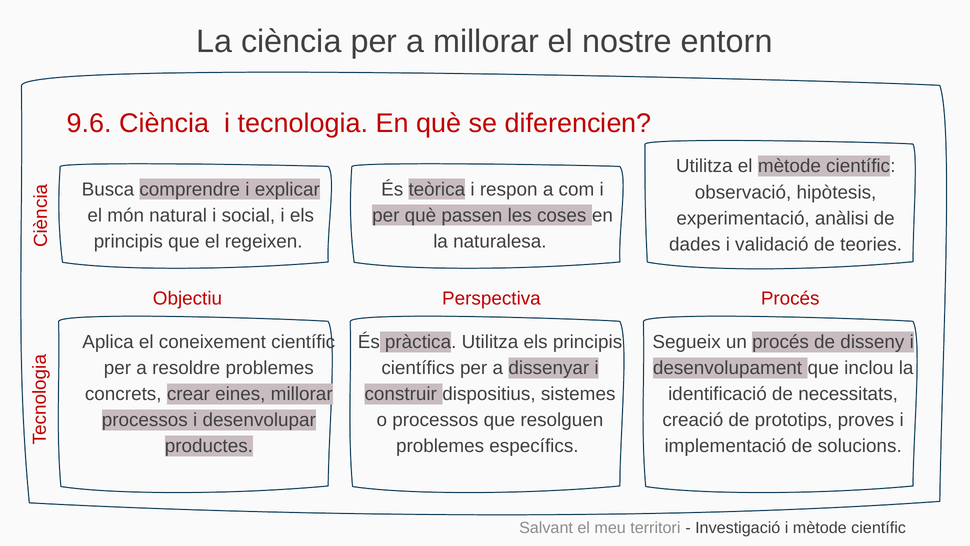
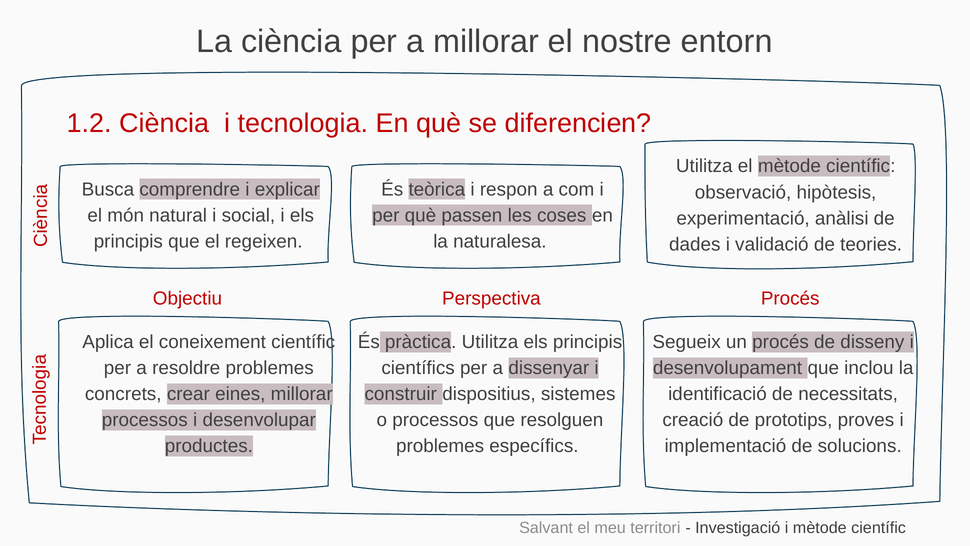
9.6: 9.6 -> 1.2 (89, 123)
